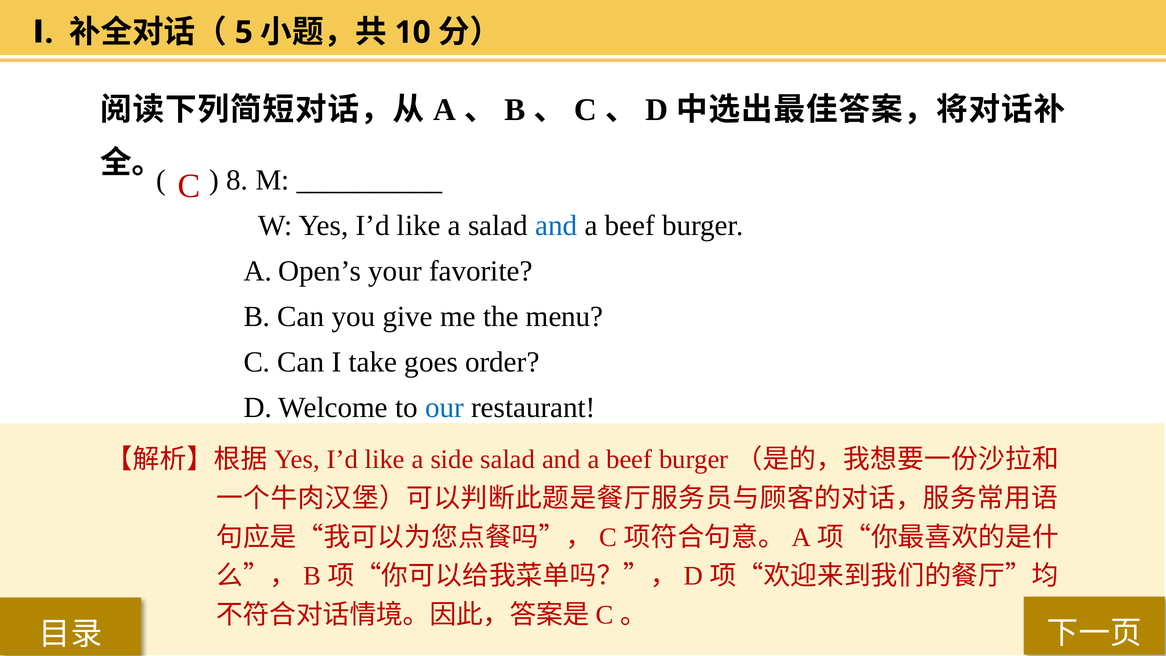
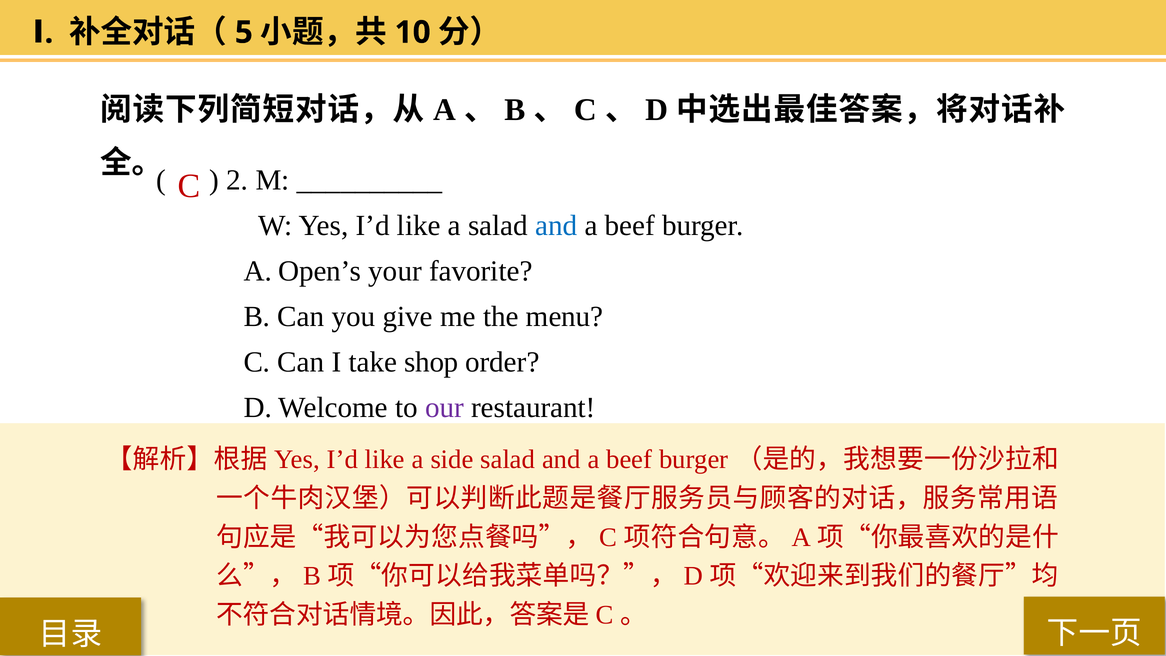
8: 8 -> 2 (237, 180)
goes: goes -> shop (431, 362)
our colour: blue -> purple (444, 408)
